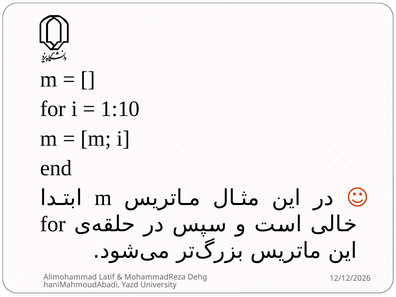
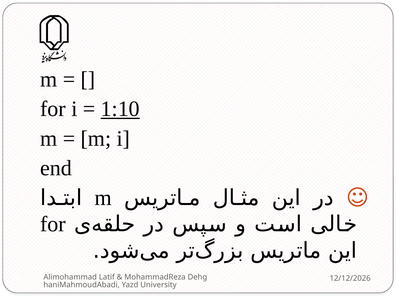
1:10 underline: none -> present (120, 109)
